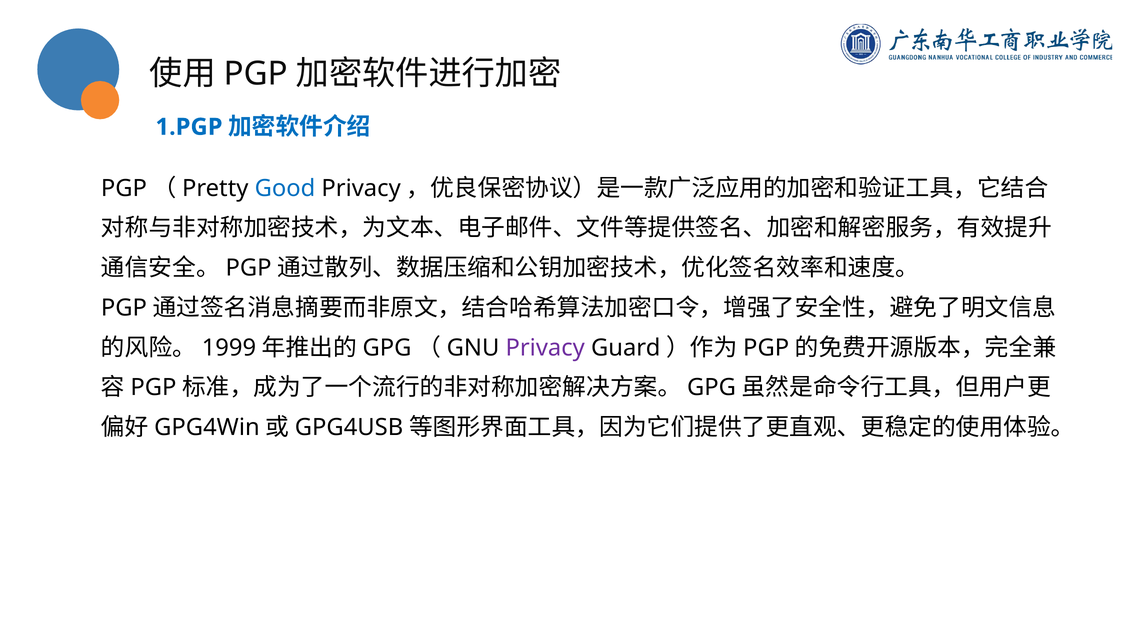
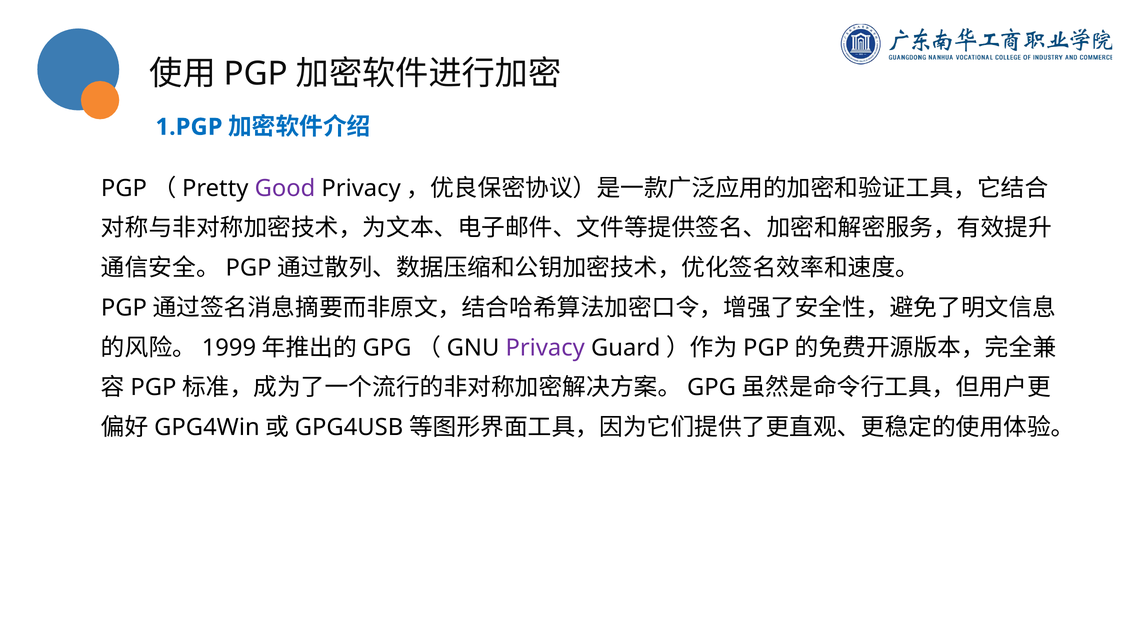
Good colour: blue -> purple (285, 188)
